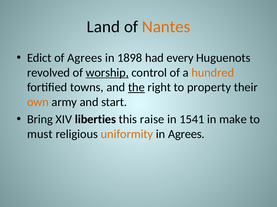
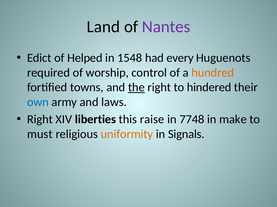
Nantes colour: orange -> purple (166, 27)
of Agrees: Agrees -> Helped (85, 58)
1898: 1898 -> 1548 (130, 58)
revolved: revolved -> required (48, 73)
worship underline: present -> none (107, 73)
property: property -> hindered (209, 88)
own colour: orange -> blue (38, 102)
start: start -> laws (114, 102)
Bring: Bring -> Right (40, 120)
1541: 1541 -> 7748 (192, 120)
in Agrees: Agrees -> Signals (186, 134)
